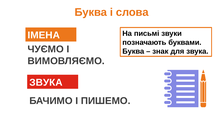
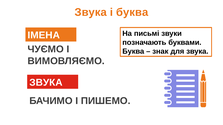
Буква: Буква -> Звука (91, 12)
і слова: слова -> буква (132, 12)
